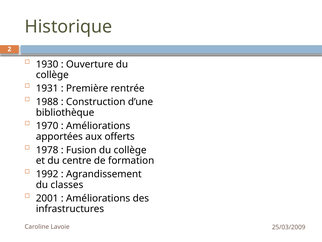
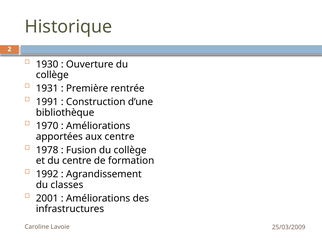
1988: 1988 -> 1991 (47, 102)
aux offerts: offerts -> centre (120, 136)
